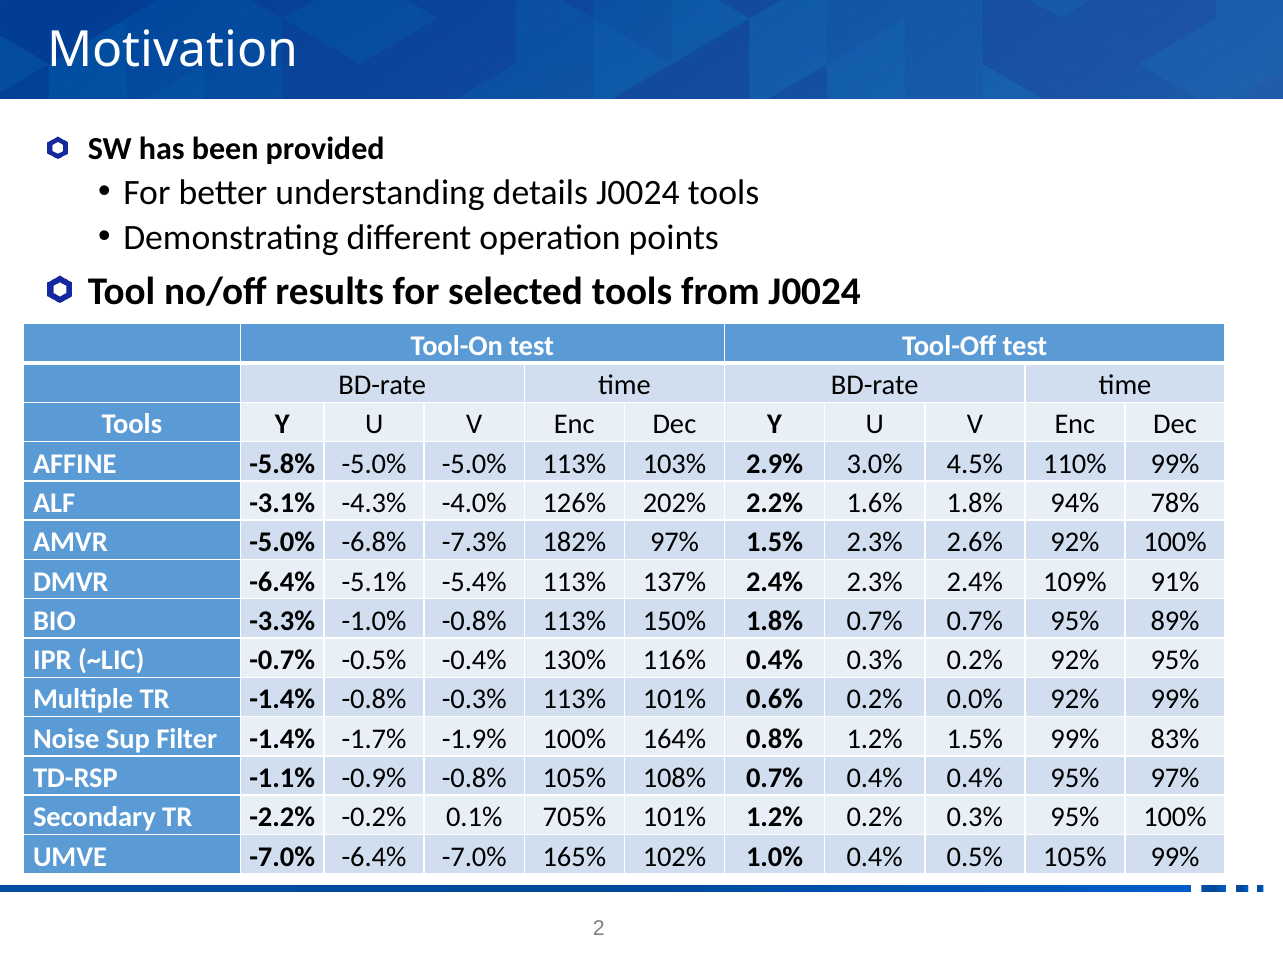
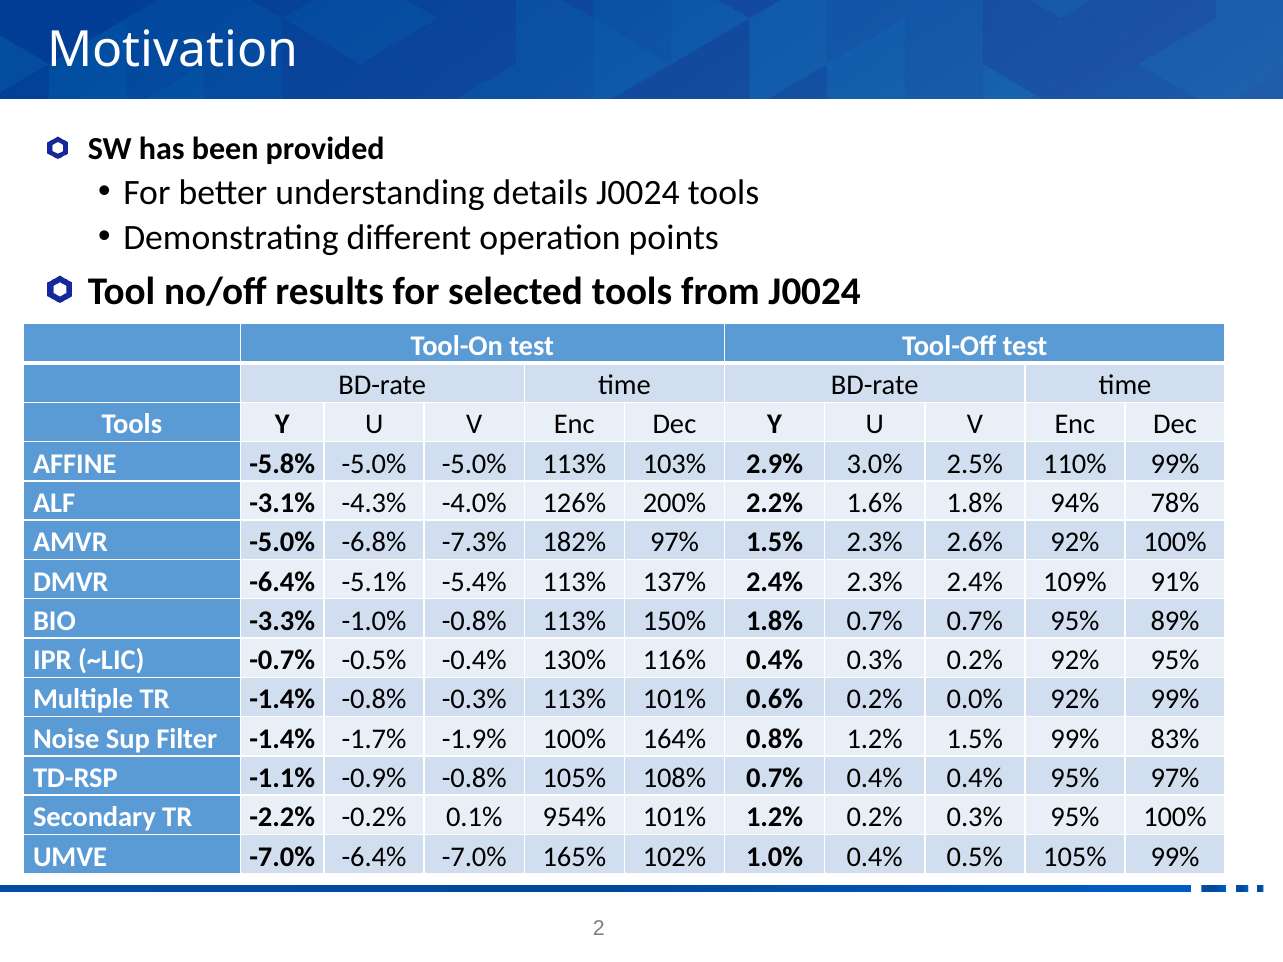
4.5%: 4.5% -> 2.5% (975, 464)
202%: 202% -> 200% (675, 503)
705%: 705% -> 954% (574, 818)
